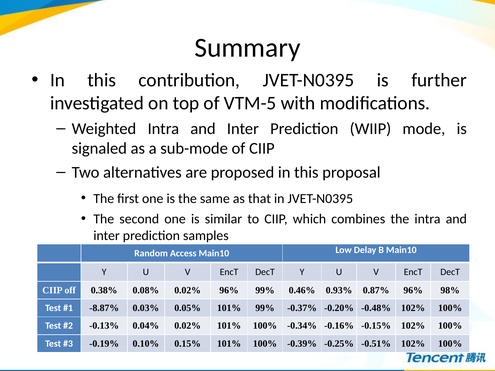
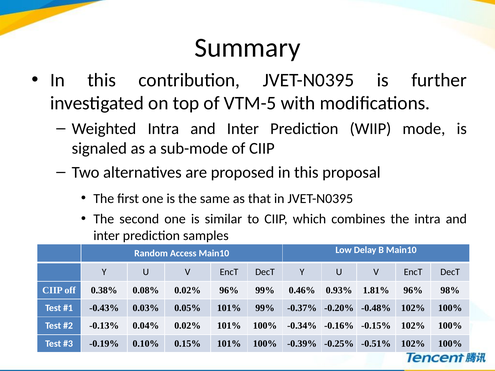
0.87%: 0.87% -> 1.81% (376, 290)
-8.87%: -8.87% -> -0.43% (104, 308)
